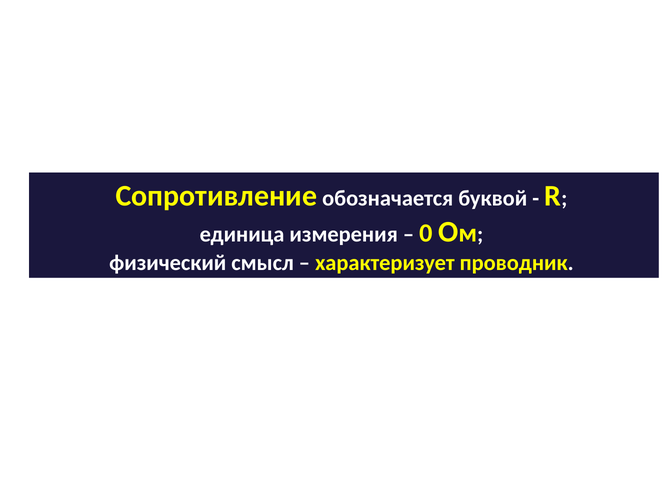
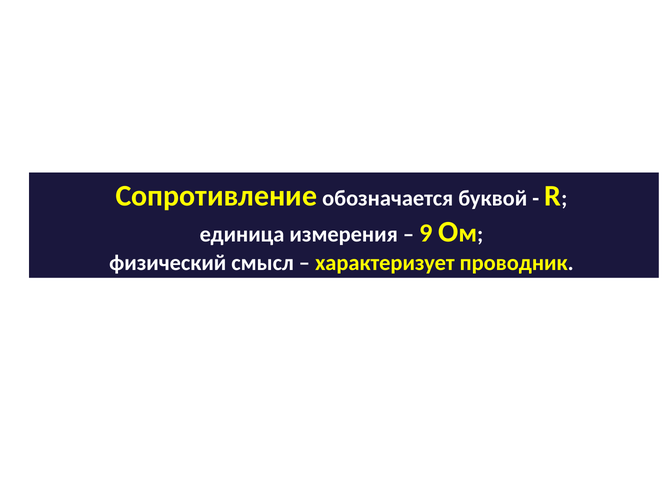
0: 0 -> 9 (426, 233)
